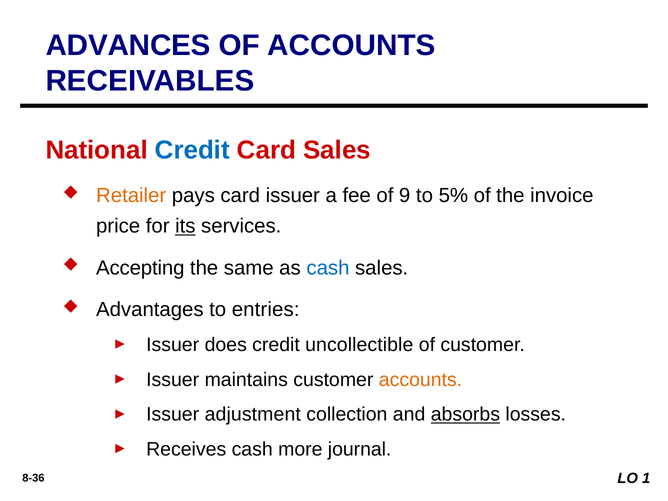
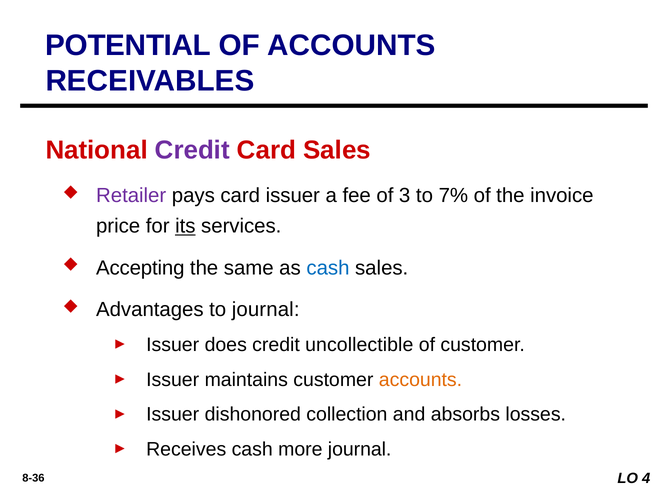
ADVANCES: ADVANCES -> POTENTIAL (128, 45)
Credit colour: blue -> purple (192, 150)
Retailer colour: orange -> purple (131, 196)
9: 9 -> 3 (405, 196)
5%: 5% -> 7% (453, 196)
to entries: entries -> journal (266, 310)
adjustment: adjustment -> dishonored (253, 414)
absorbs underline: present -> none (465, 414)
1: 1 -> 4 (646, 479)
